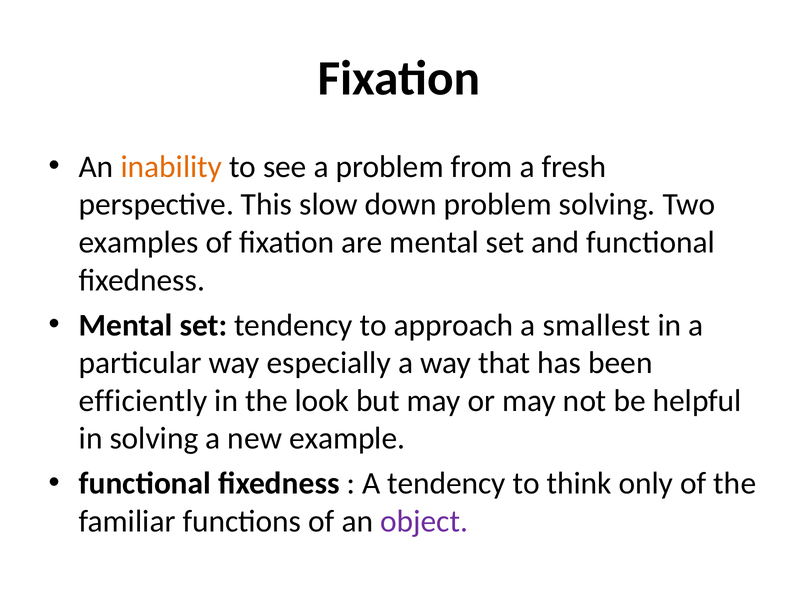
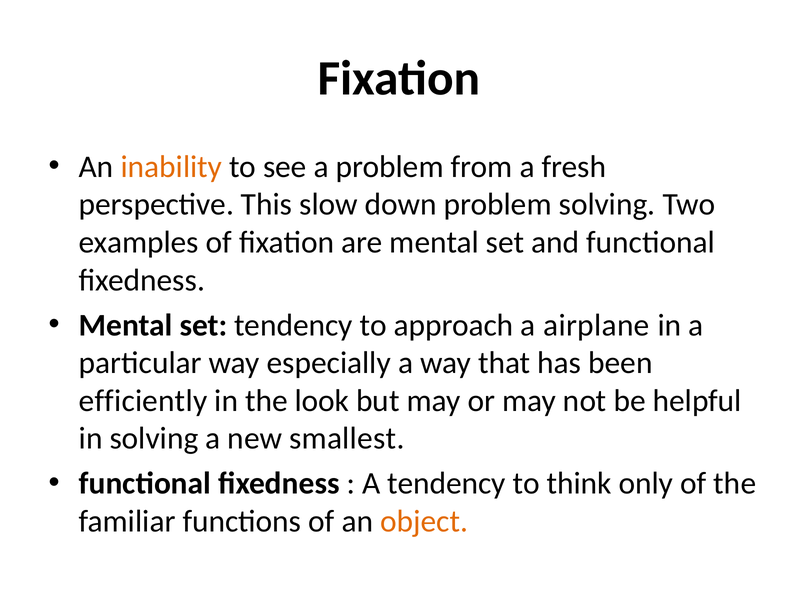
smallest: smallest -> airplane (596, 325)
example: example -> smallest (347, 438)
object colour: purple -> orange (424, 521)
